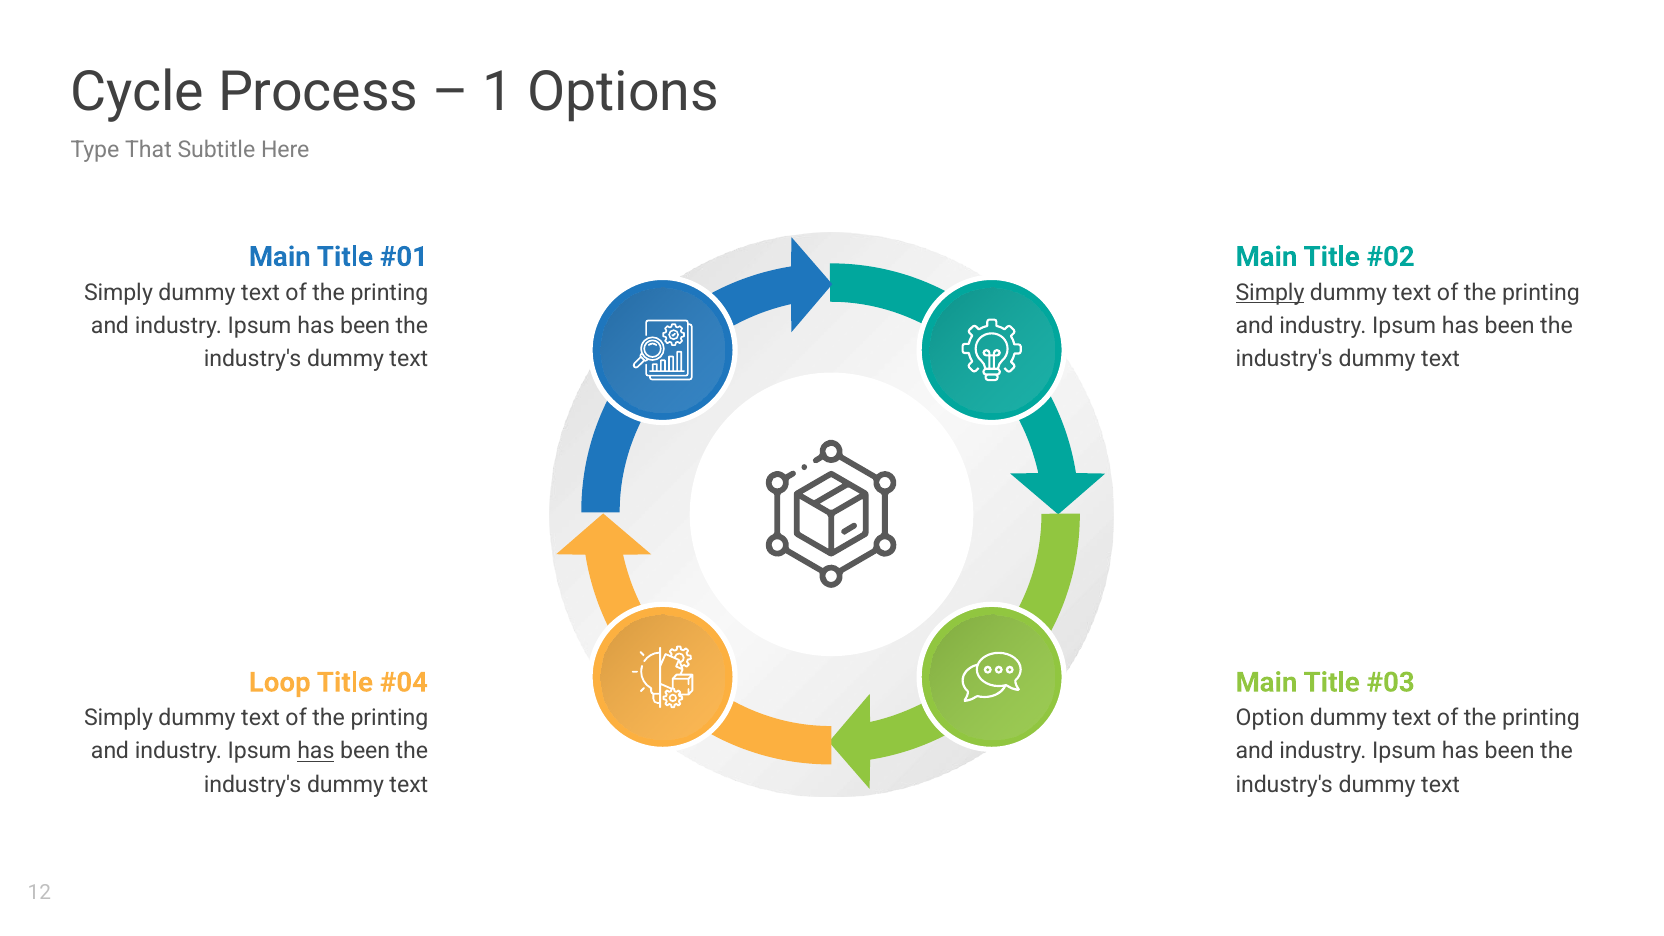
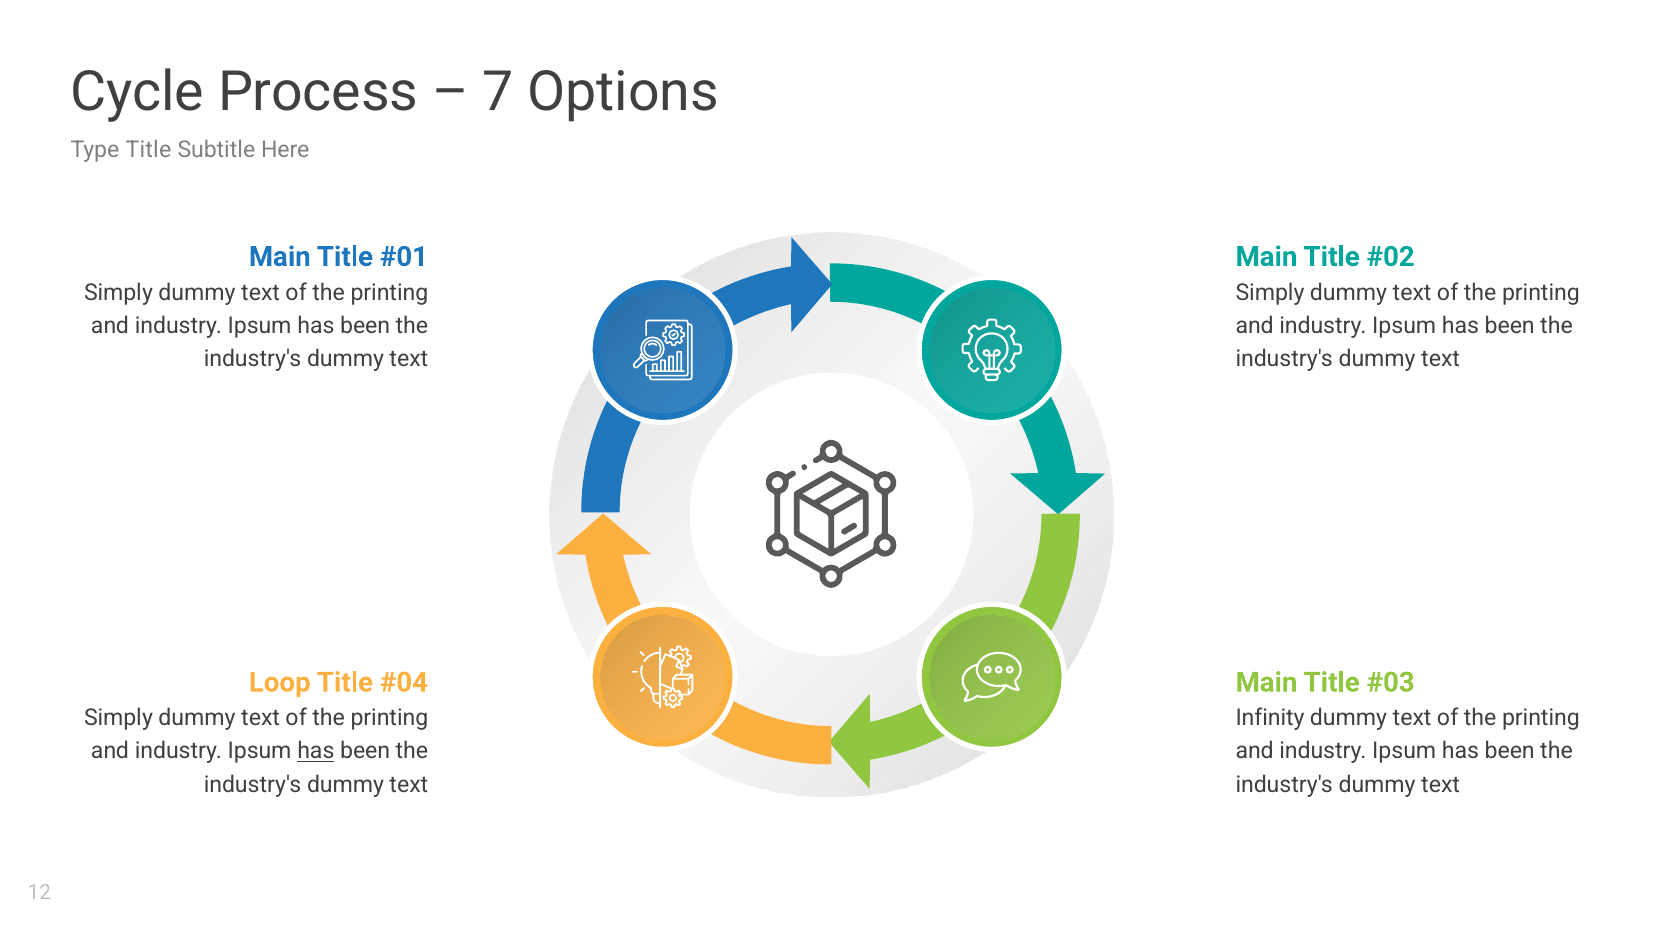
1: 1 -> 7 (498, 93)
Type That: That -> Title (148, 150)
Simply underline: present -> none (1270, 292)
Option: Option -> Infinity (1270, 718)
